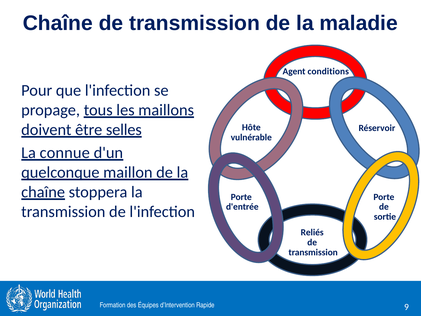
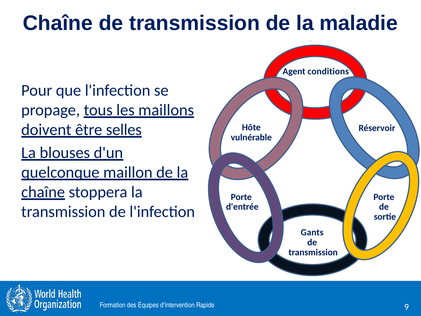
connue: connue -> blouses (65, 153)
Reliés: Reliés -> Gants (312, 232)
